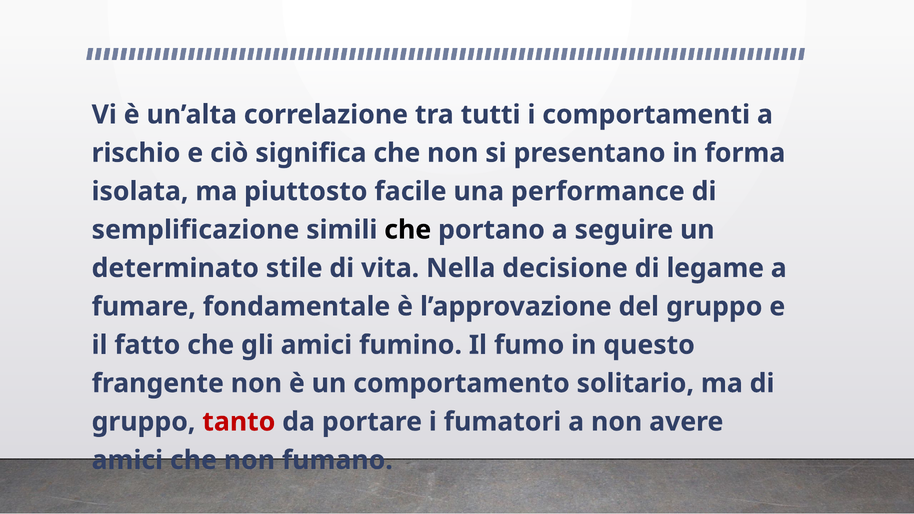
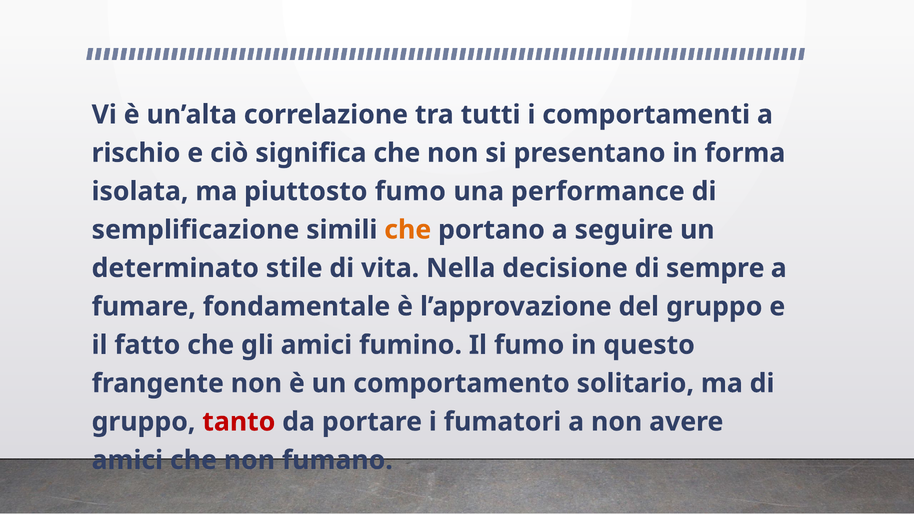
piuttosto facile: facile -> fumo (410, 191)
che colour: black -> orange (408, 230)
legame: legame -> sempre (715, 268)
